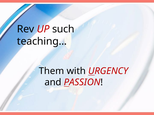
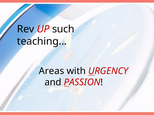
Them: Them -> Areas (51, 71)
